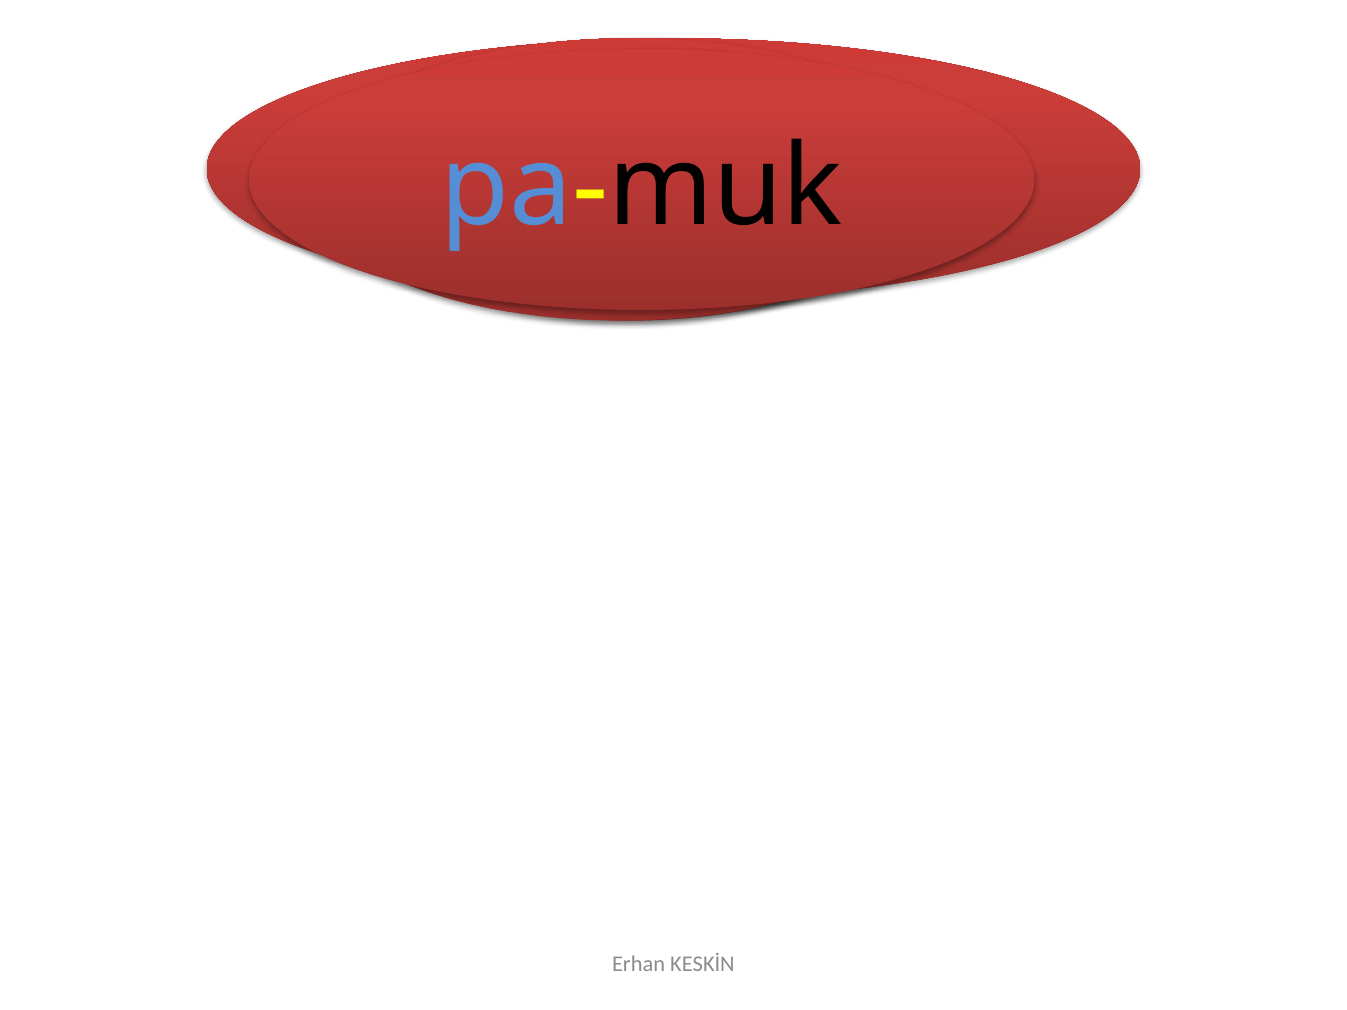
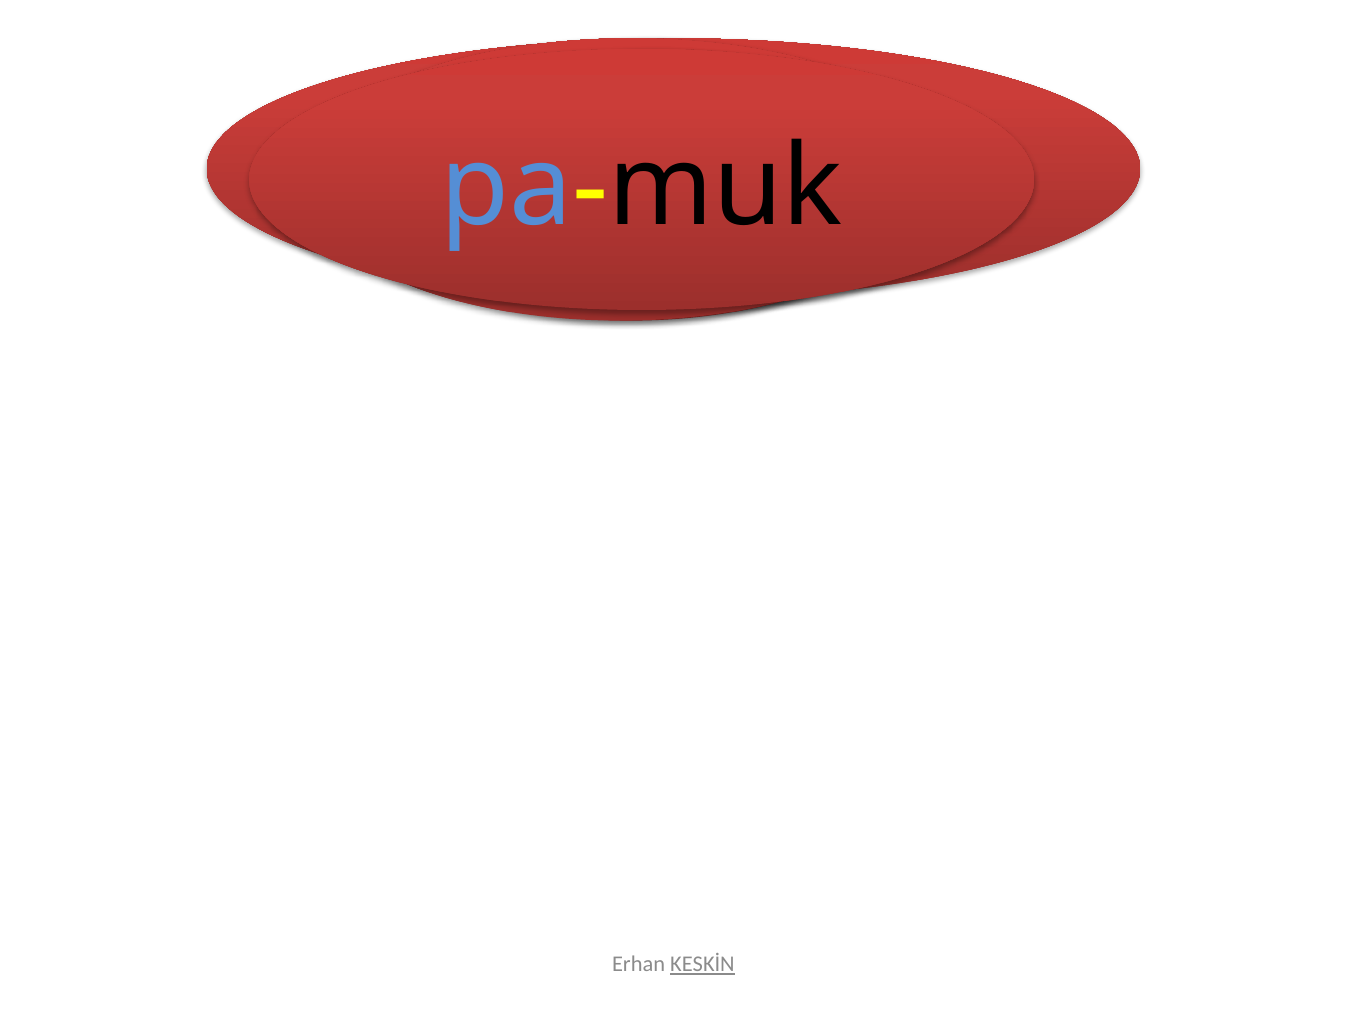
KESKİN underline: none -> present (702, 965)
